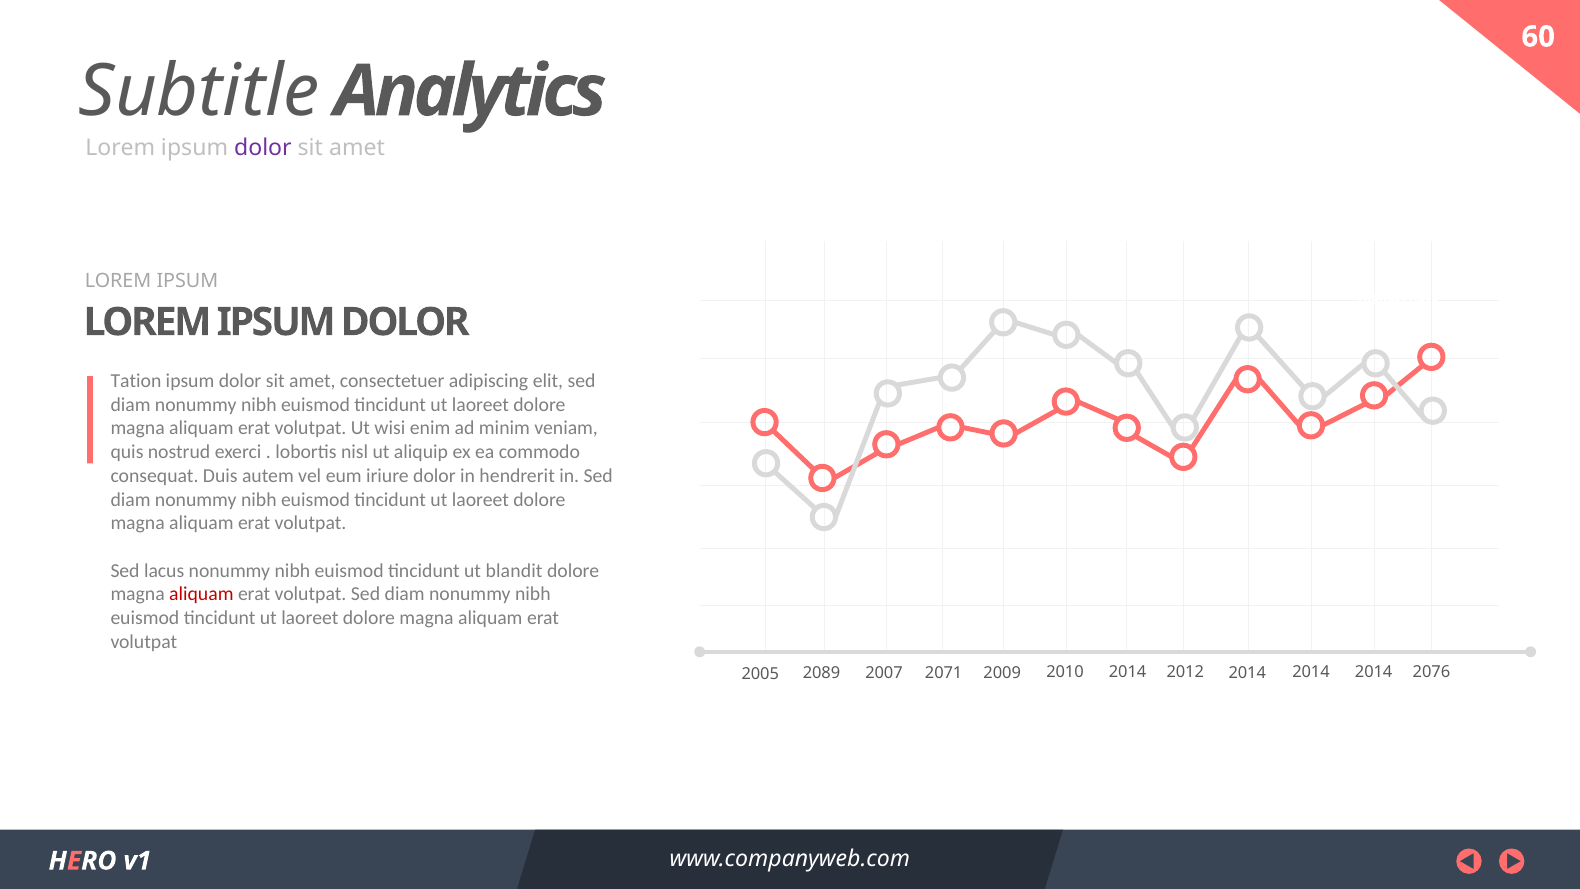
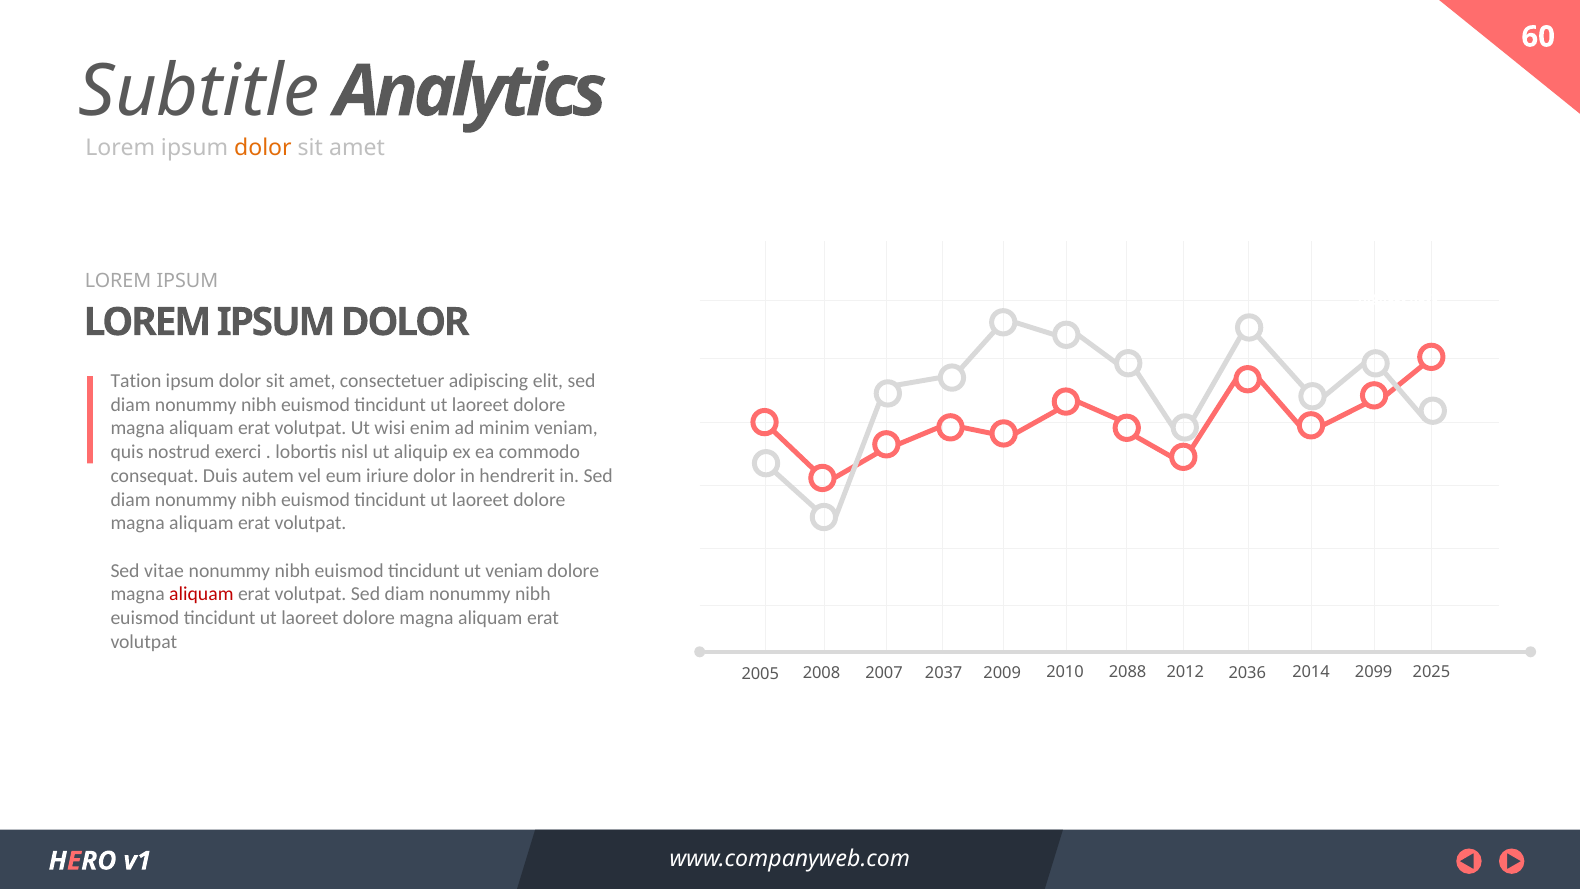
dolor colour: purple -> orange (263, 148)
lacus: lacus -> vitae (164, 570)
ut blandit: blandit -> veniam (514, 570)
2014: 2014 -> 2088 (1128, 672)
2076: 2076 -> 2025 (1431, 672)
2014: 2014 -> 2099 (1374, 672)
2071: 2071 -> 2037 (944, 673)
2089: 2089 -> 2008 (822, 673)
2014: 2014 -> 2036 (1247, 673)
